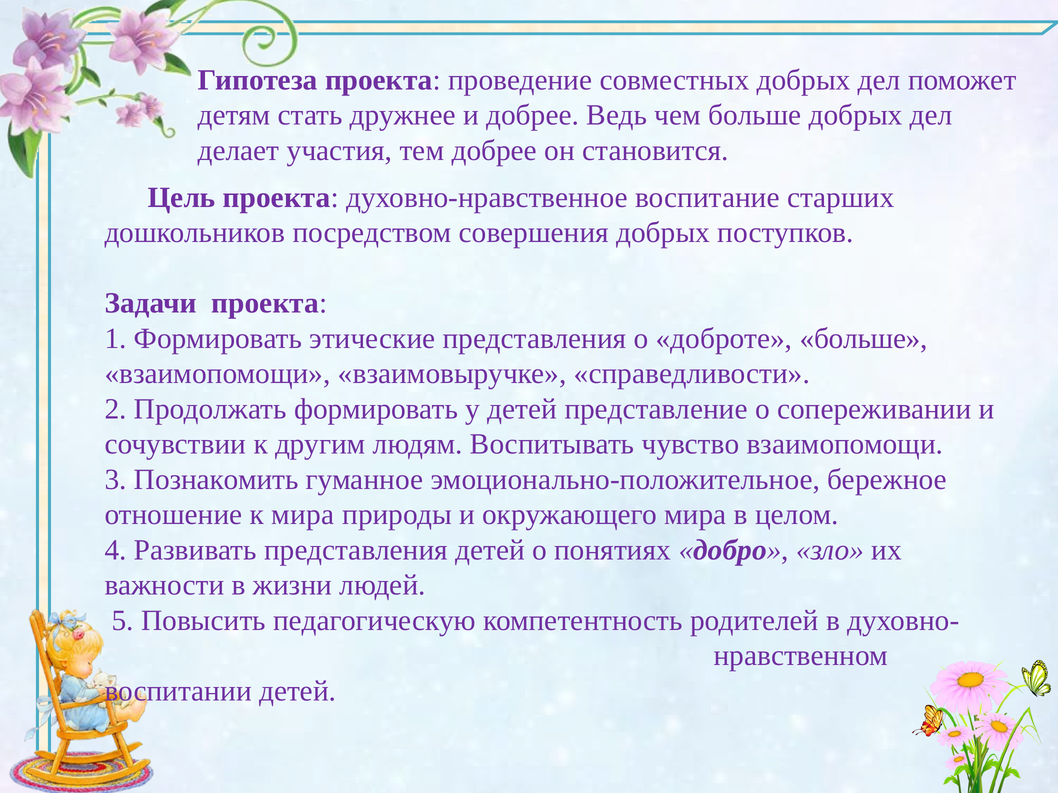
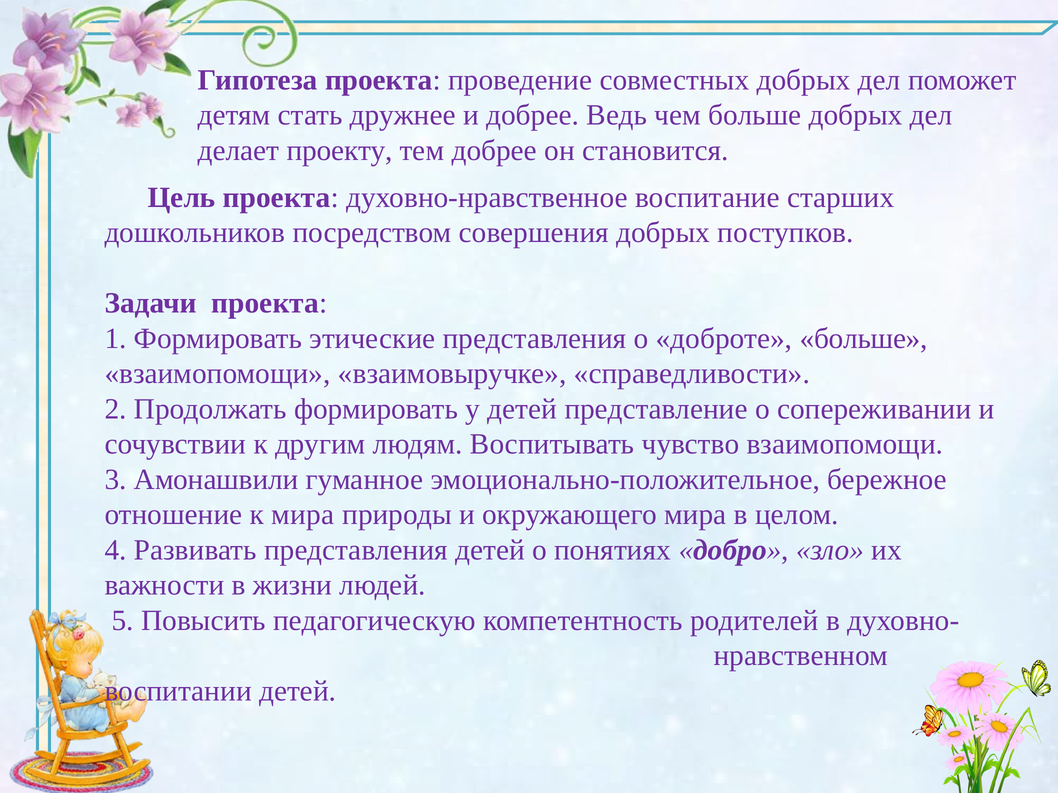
участия: участия -> проекту (340, 151)
Познакомить: Познакомить -> Амонашвили (216, 480)
